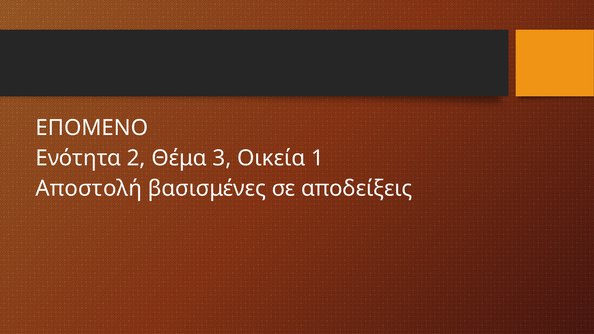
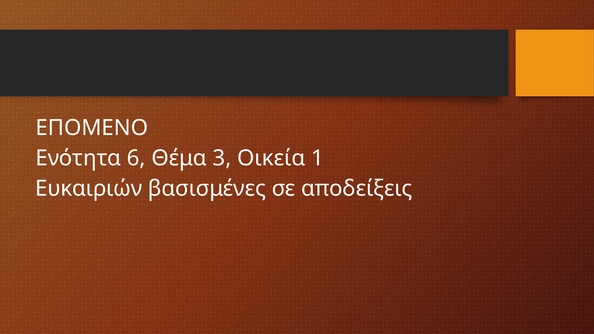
2: 2 -> 6 (136, 158)
Αποστολή: Αποστολή -> Ευκαιριών (89, 188)
